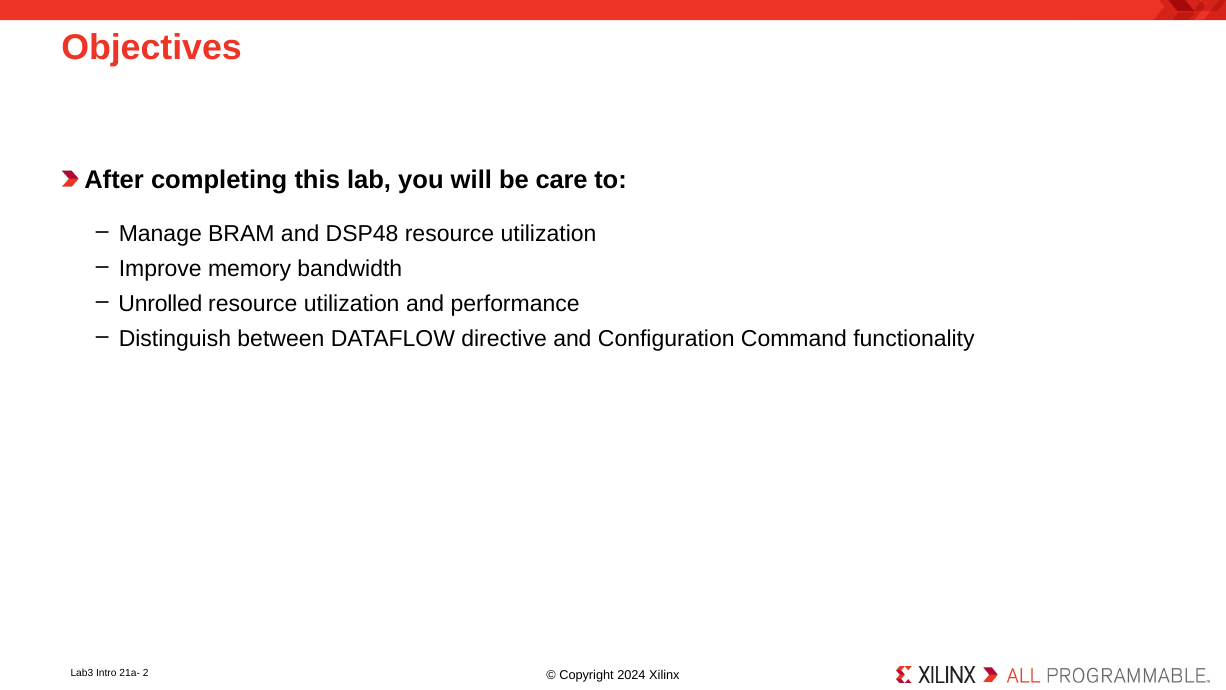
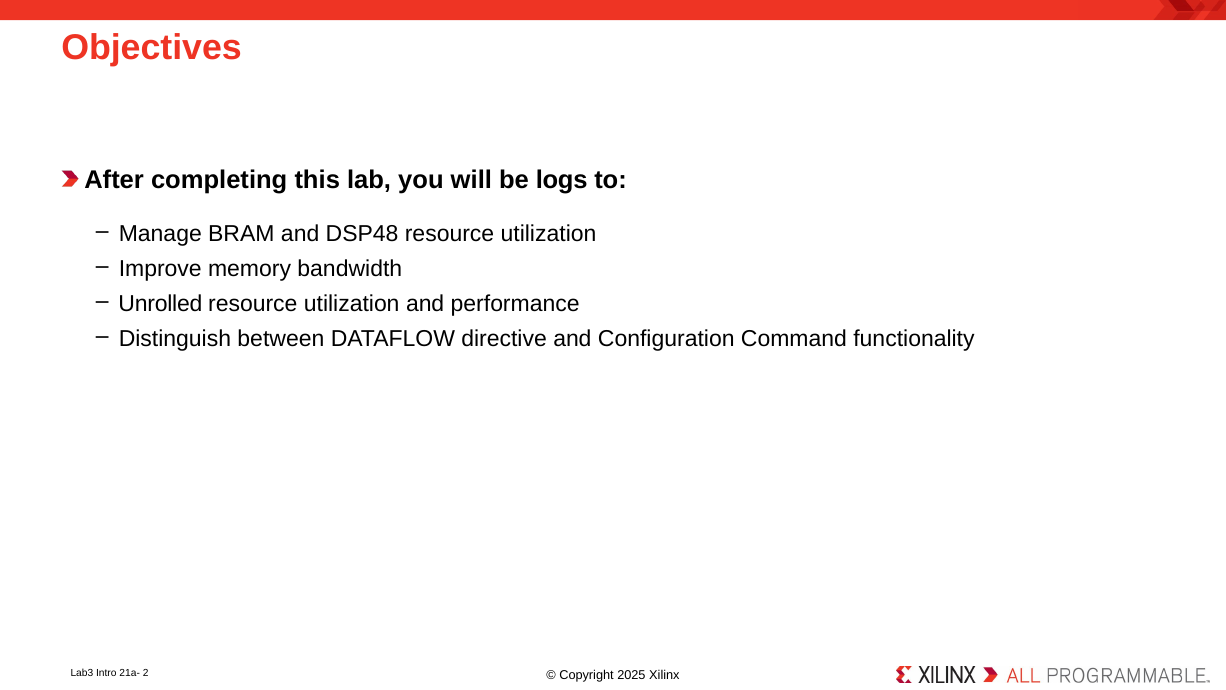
care: care -> logs (562, 180)
2024: 2024 -> 2025 (631, 675)
